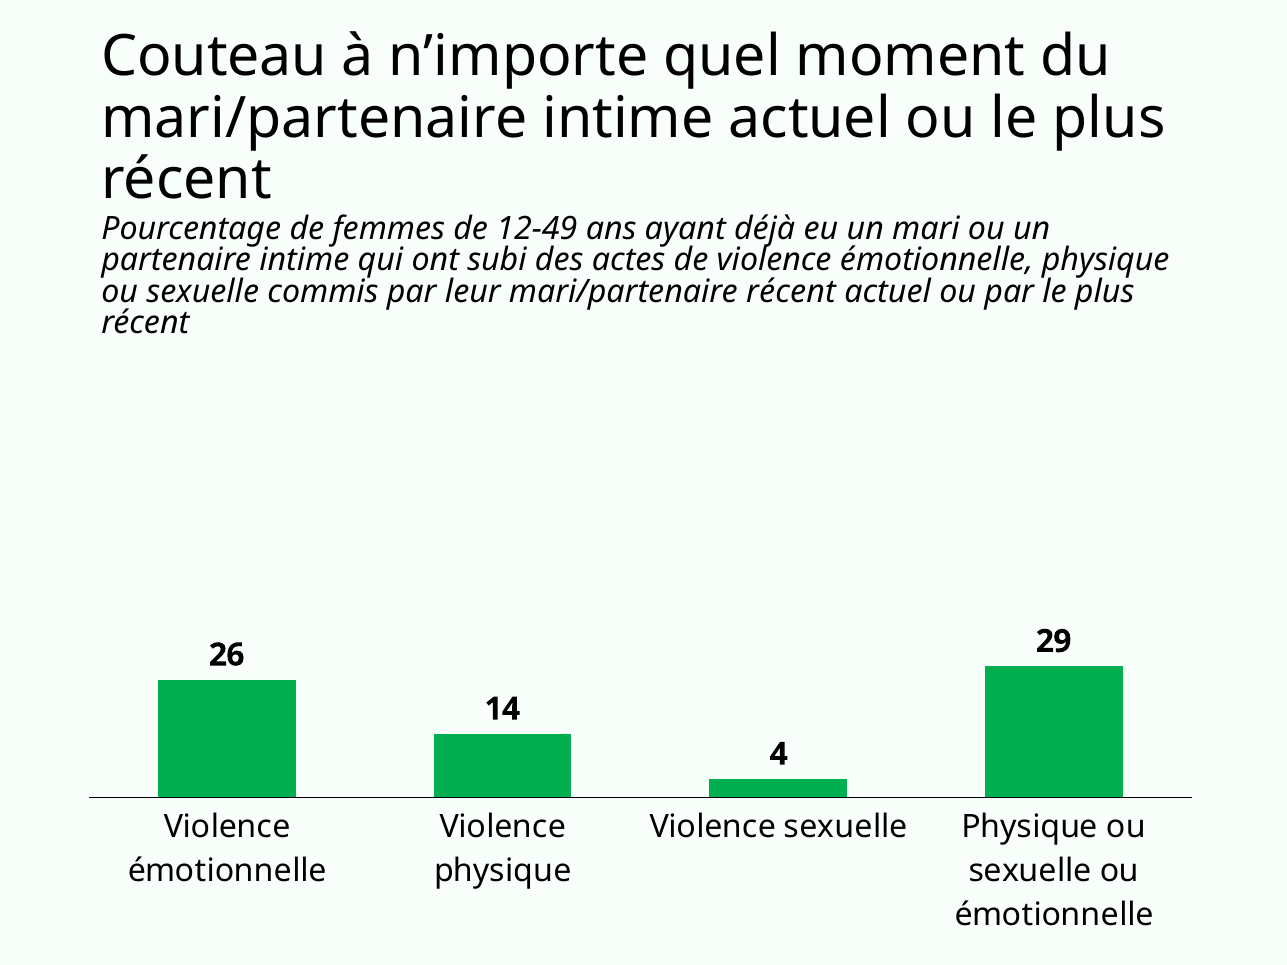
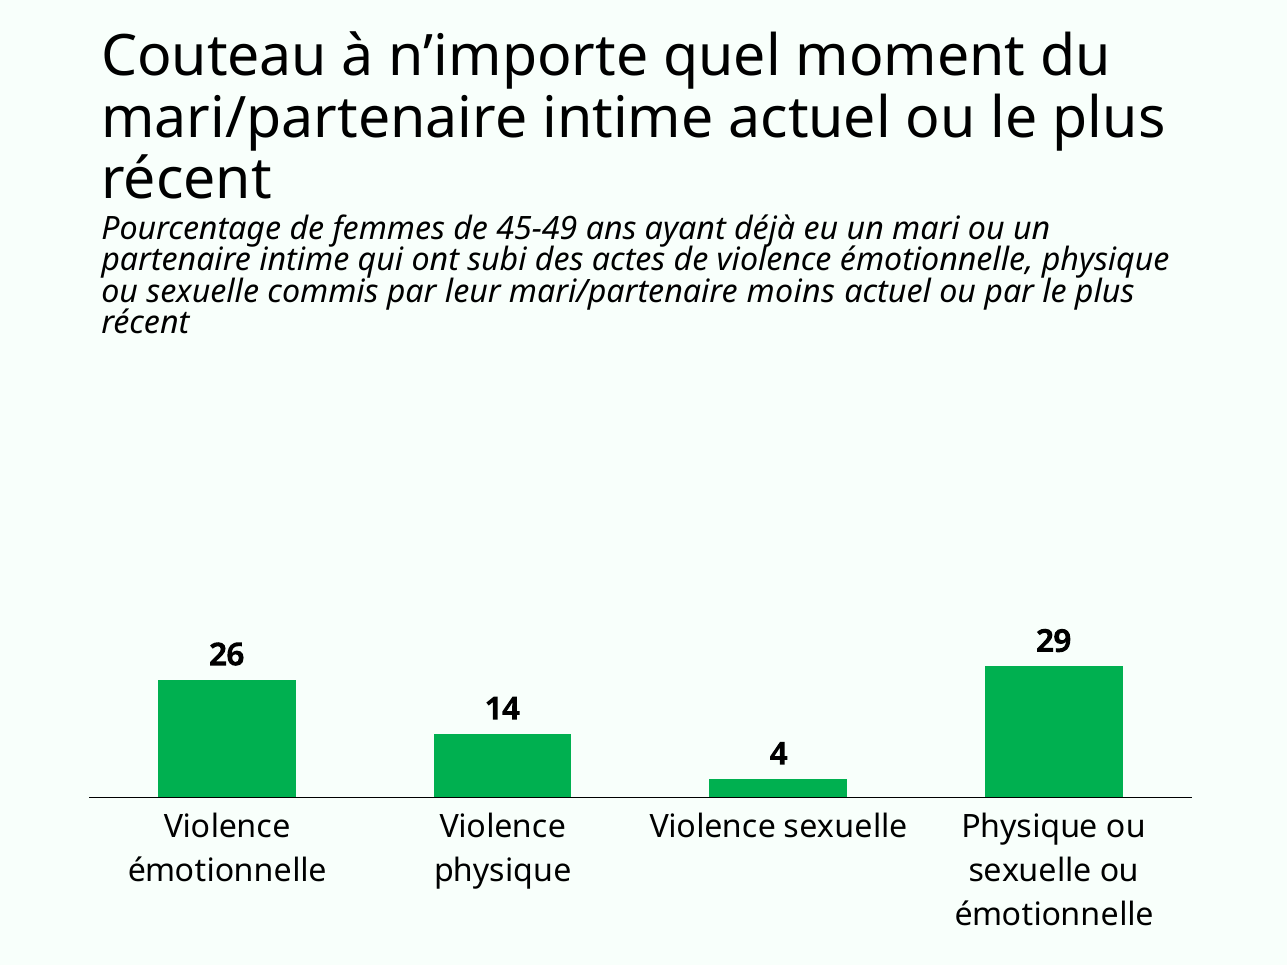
12-49: 12-49 -> 45-49 (537, 229)
mari/partenaire récent: récent -> moins (791, 292)
